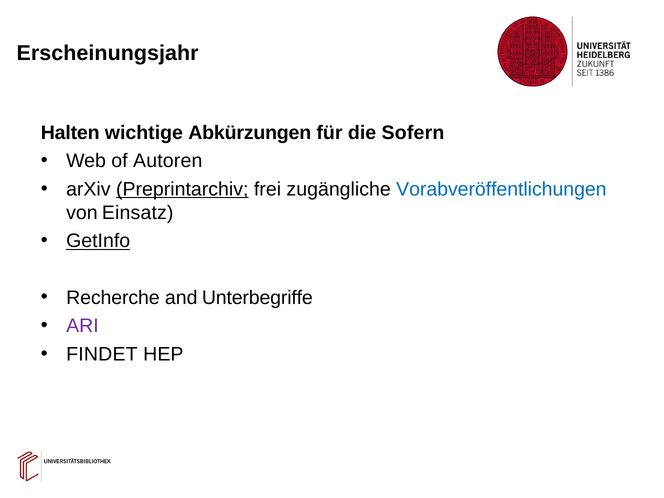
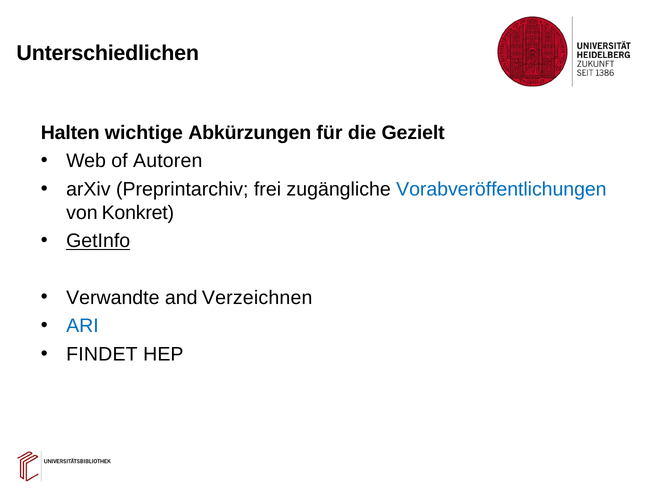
Erscheinungsjahr: Erscheinungsjahr -> Unterschiedlichen (108, 53)
Sofern: Sofern -> Gezielt (413, 133)
Preprintarchiv underline: present -> none (182, 189)
Einsatz: Einsatz -> Konkret (138, 213)
Recherche: Recherche -> Verwandte (113, 298)
Unterbegriffe: Unterbegriffe -> Verzeichnen (257, 298)
ARI colour: purple -> blue (82, 326)
